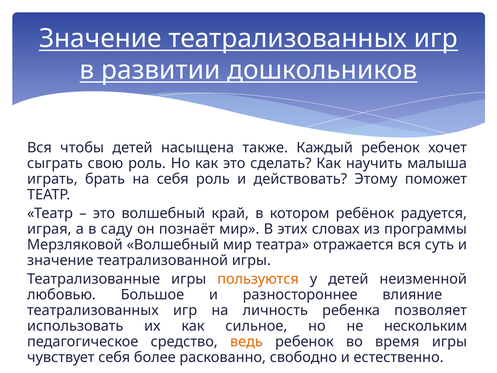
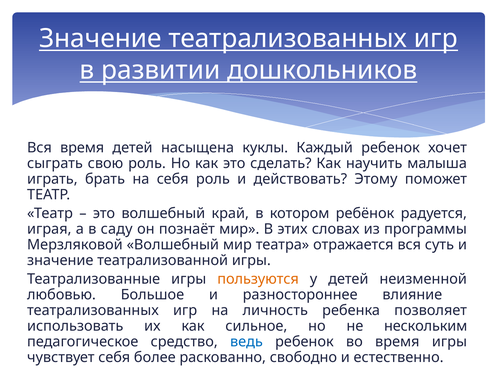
Вся чтобы: чтобы -> время (82, 148)
также: также -> куклы (265, 148)
ведь colour: orange -> blue (246, 341)
